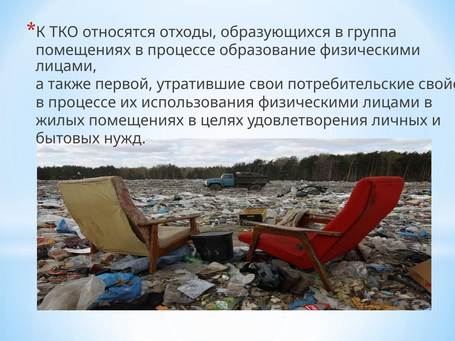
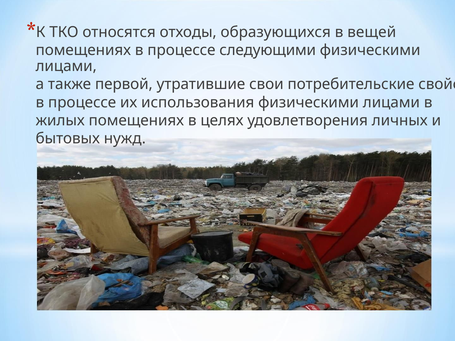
группа: группа -> вещей (372, 32)
образование: образование -> следующими (268, 50)
